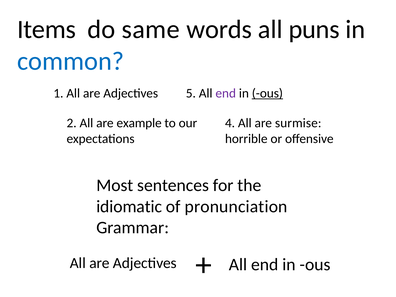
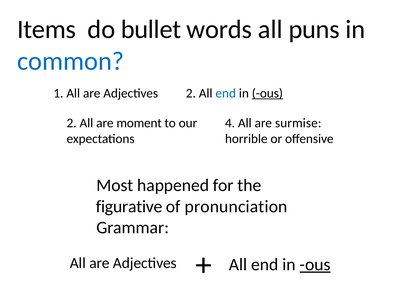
same: same -> bullet (151, 30)
Adjectives 5: 5 -> 2 (191, 93)
end colour: purple -> blue (226, 93)
example: example -> moment (139, 123)
sentences: sentences -> happened (173, 185)
idiomatic: idiomatic -> figurative (129, 206)
ous underline: none -> present (315, 265)
